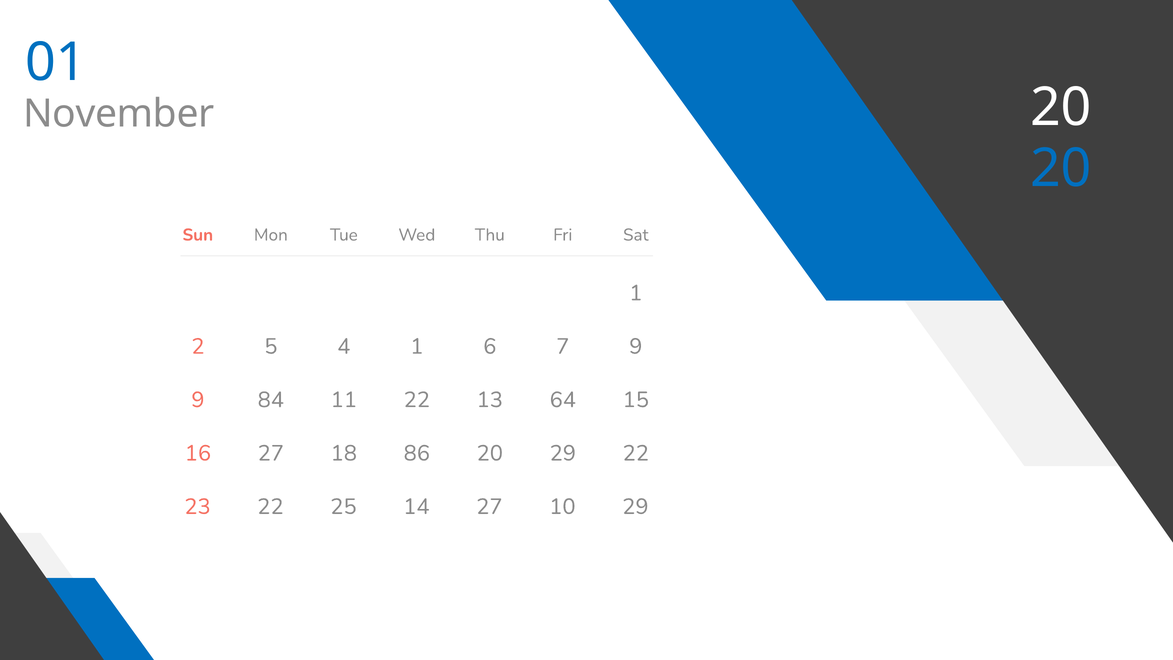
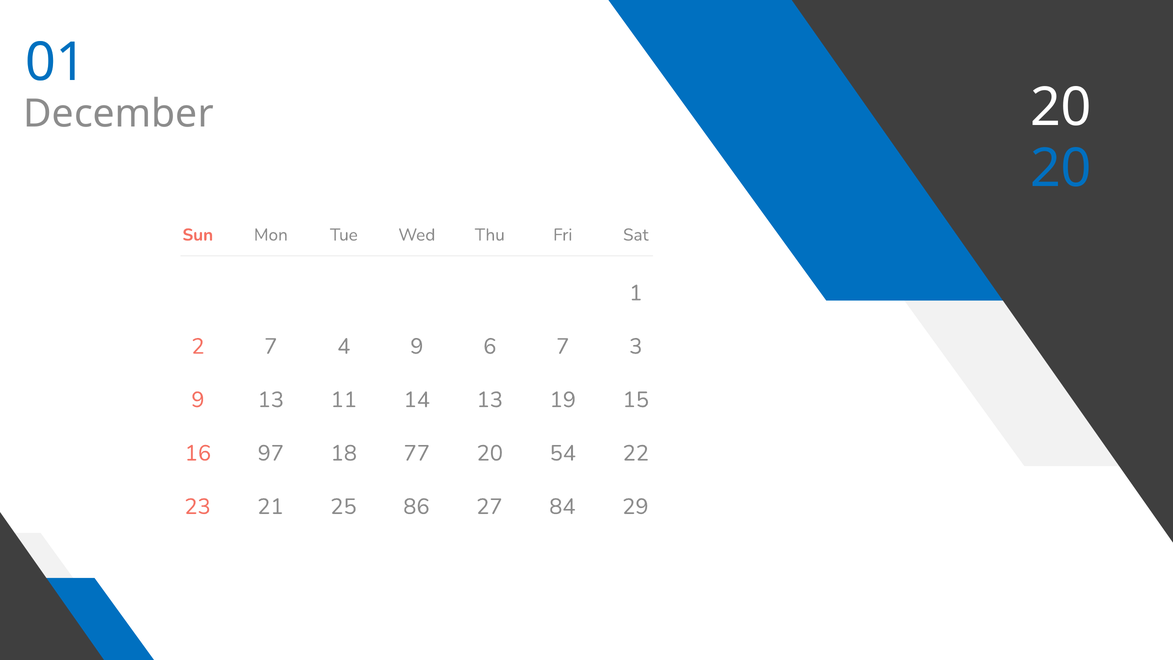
November: November -> December (119, 114)
2 5: 5 -> 7 (271, 346)
4 1: 1 -> 9 (417, 346)
7 9: 9 -> 3 (636, 346)
9 84: 84 -> 13 (271, 400)
11 22: 22 -> 14 (417, 400)
64: 64 -> 19 (563, 400)
16 27: 27 -> 97 (271, 453)
86: 86 -> 77 (417, 453)
20 29: 29 -> 54 (563, 453)
23 22: 22 -> 21 (270, 506)
14: 14 -> 86 (416, 506)
10: 10 -> 84 (562, 506)
